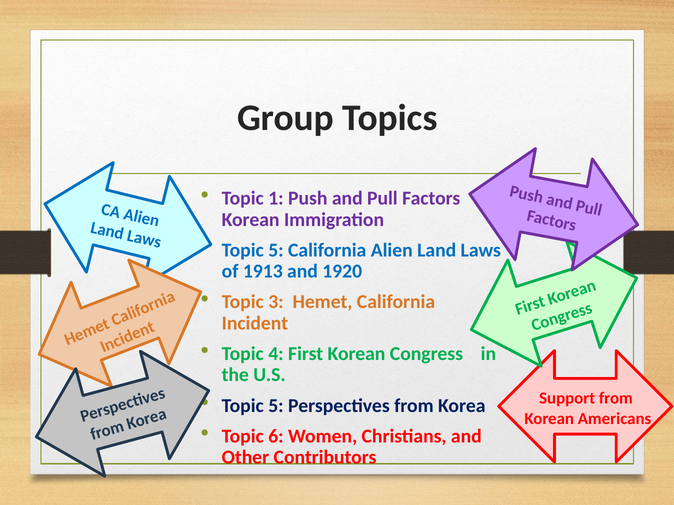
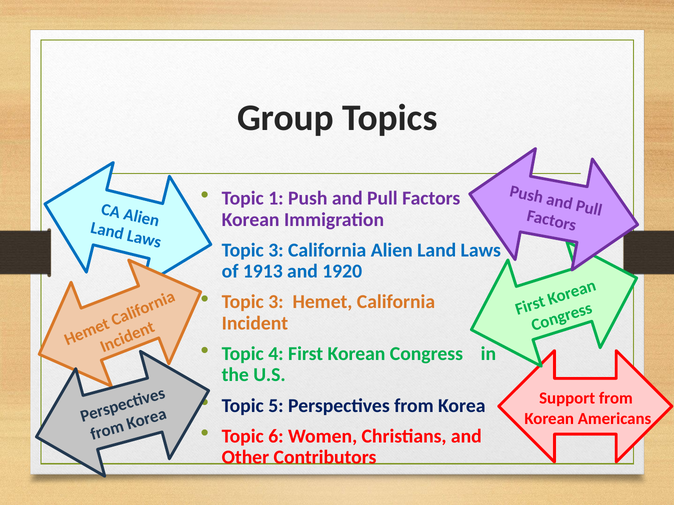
5: 5 -> 3 (276, 250)
